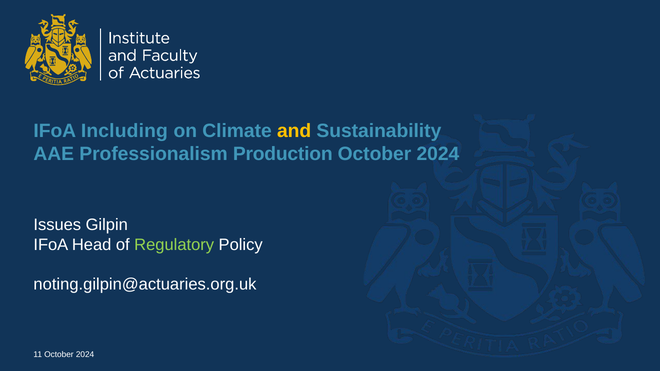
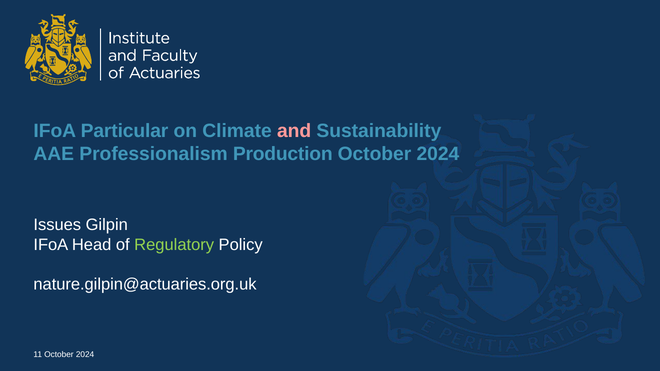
Including: Including -> Particular (125, 131)
and colour: yellow -> pink (294, 131)
noting.gilpin@actuaries.org.uk: noting.gilpin@actuaries.org.uk -> nature.gilpin@actuaries.org.uk (145, 284)
